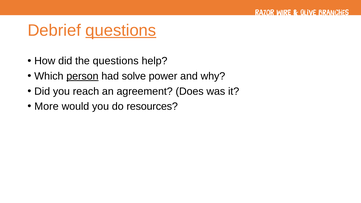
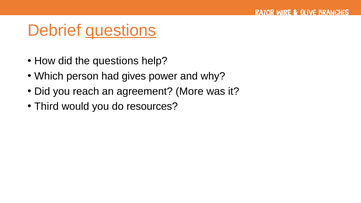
person underline: present -> none (82, 76)
solve: solve -> gives (134, 76)
Does: Does -> More (190, 91)
More: More -> Third (46, 106)
